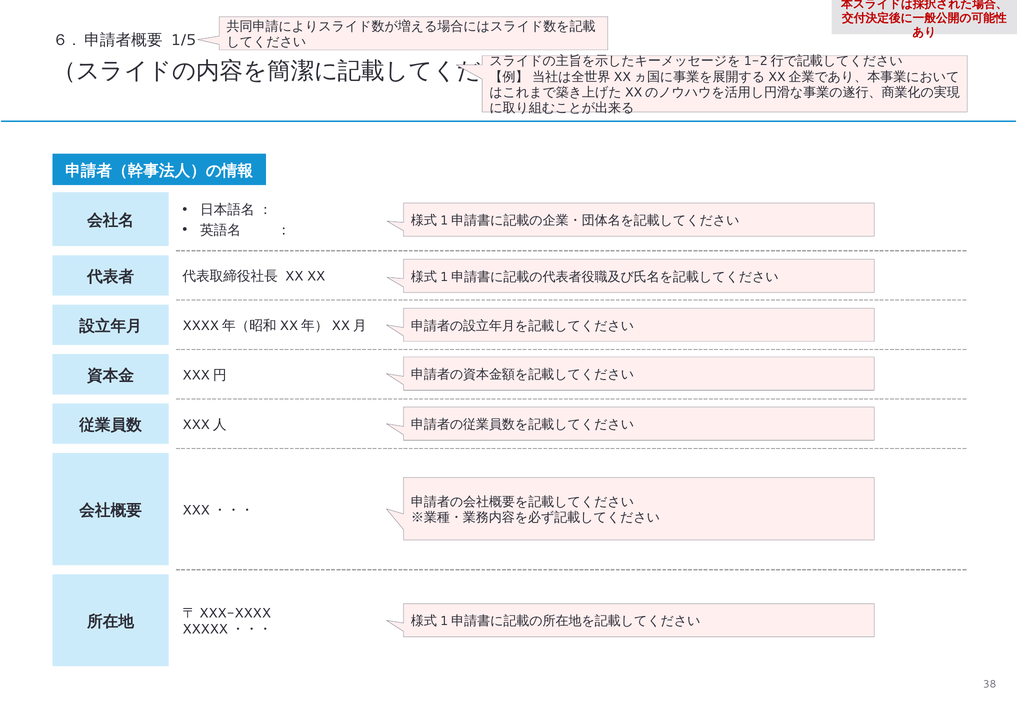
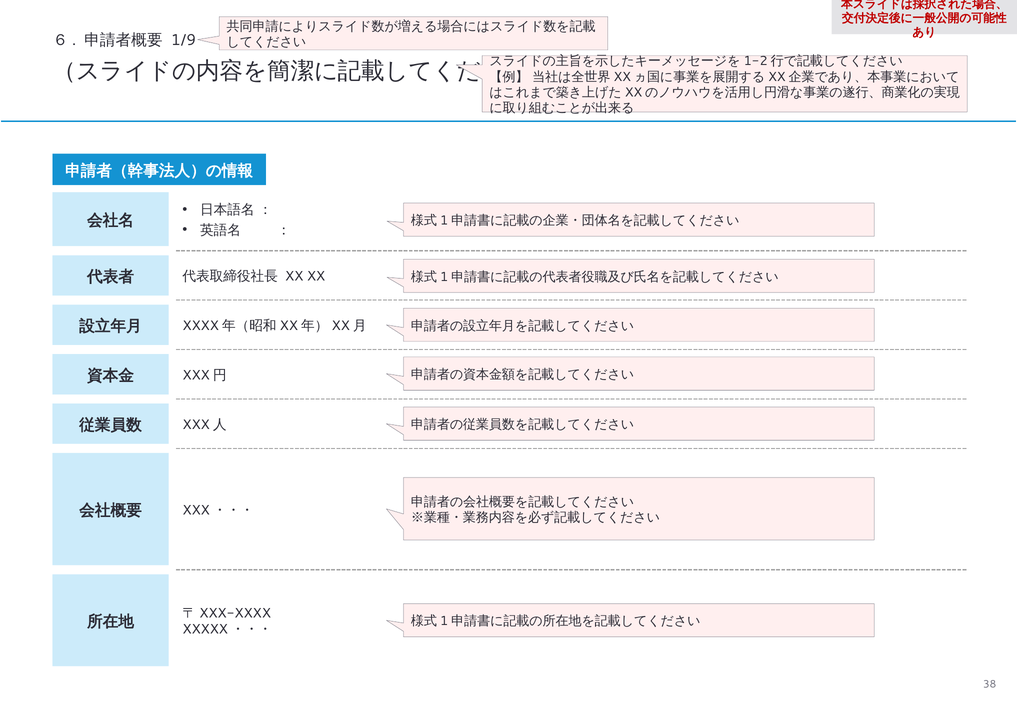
1/5: 1/5 -> 1/9 (183, 40)
